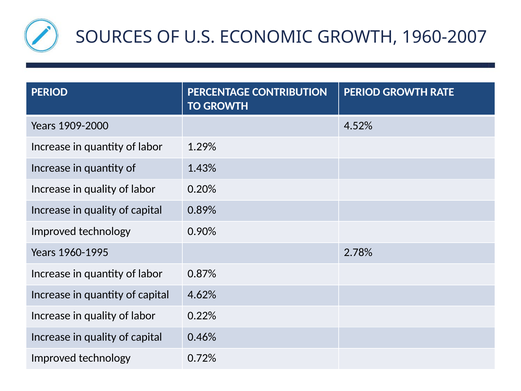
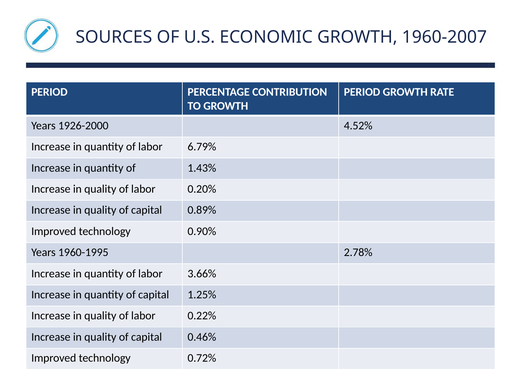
1909-2000: 1909-2000 -> 1926-2000 (83, 125)
1.29%: 1.29% -> 6.79% (202, 147)
0.87%: 0.87% -> 3.66% (202, 273)
4.62%: 4.62% -> 1.25% (202, 295)
